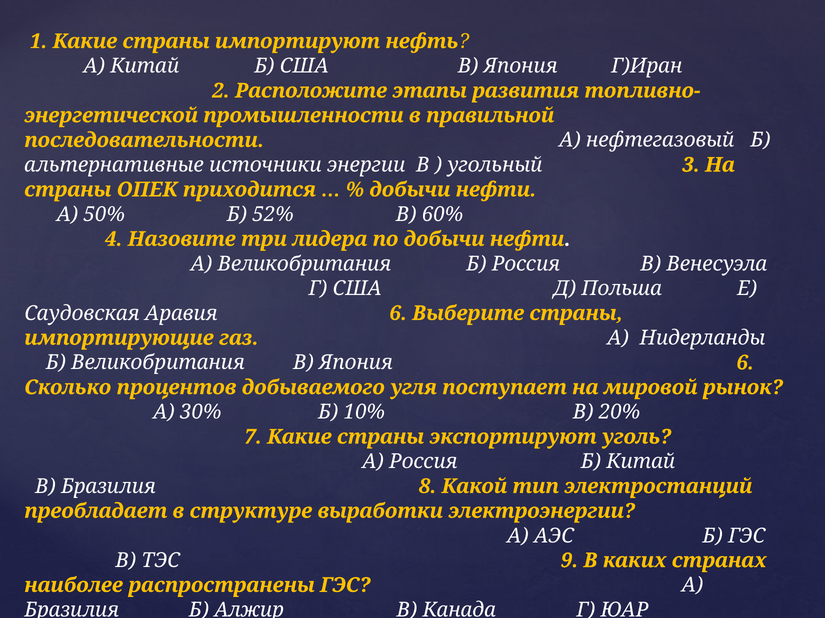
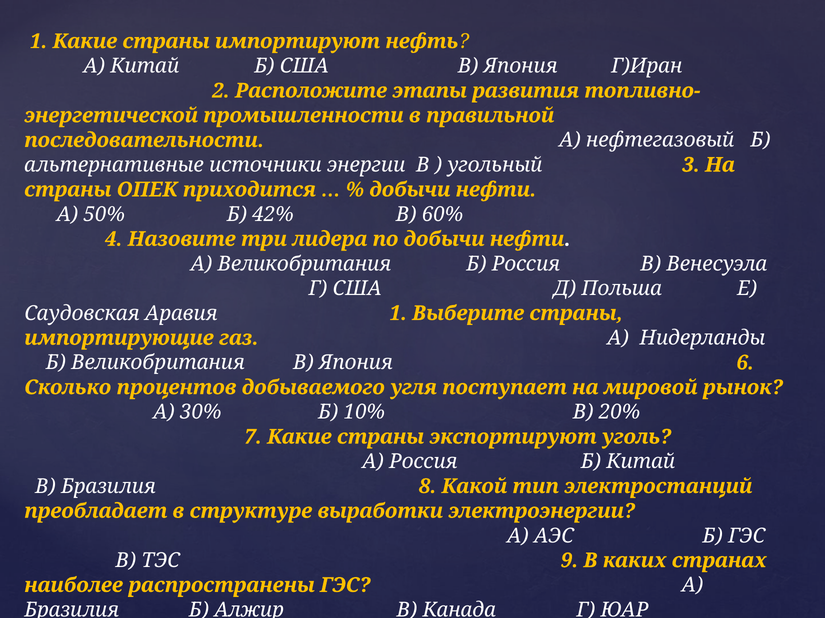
52%: 52% -> 42% (273, 215)
Аравия 6: 6 -> 1 (398, 314)
